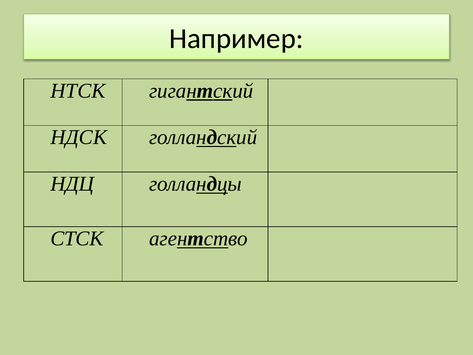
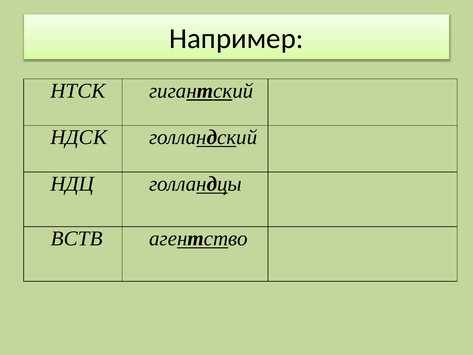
СТСК: СТСК -> ВСТВ (77, 238)
